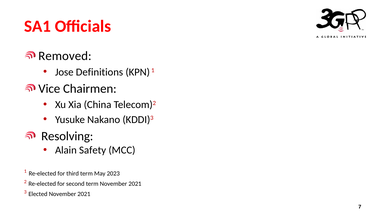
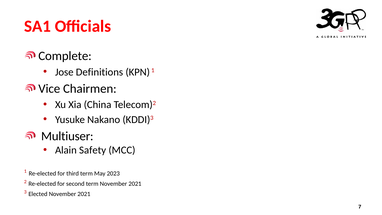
Removed: Removed -> Complete (65, 56)
Resolving: Resolving -> Multiuser (67, 136)
